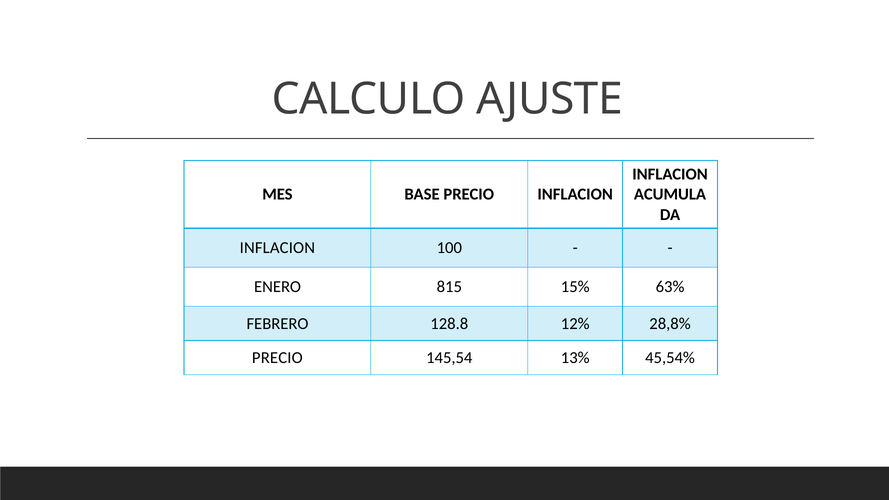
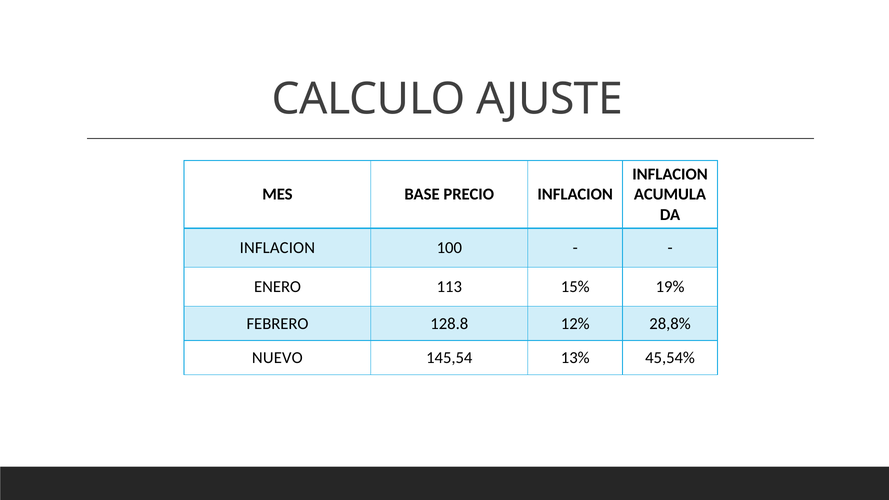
815: 815 -> 113 (449, 287)
63%: 63% -> 19% (670, 287)
PRECIO: PRECIO -> NUEVO (277, 358)
